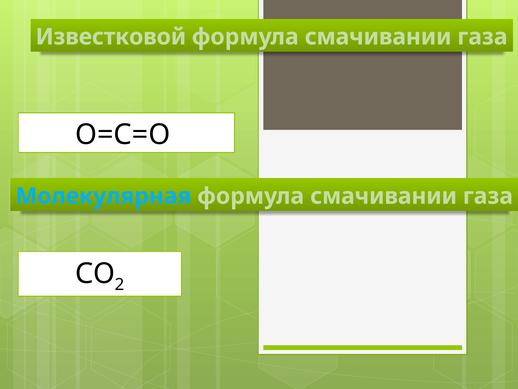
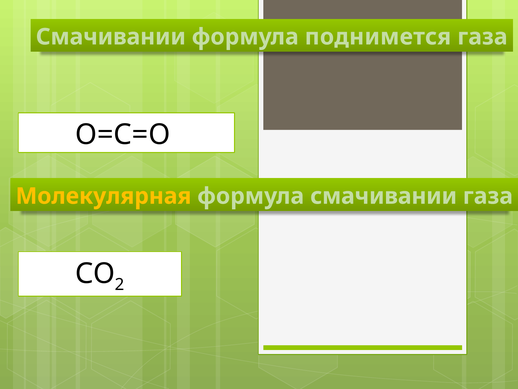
Известковой: Известковой -> Смачивании (111, 37)
смачивании: смачивании -> поднимется (378, 37)
Молекулярная colour: light blue -> yellow (103, 196)
